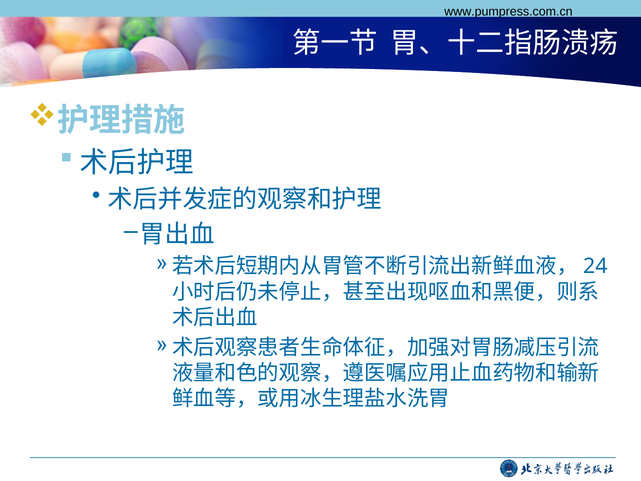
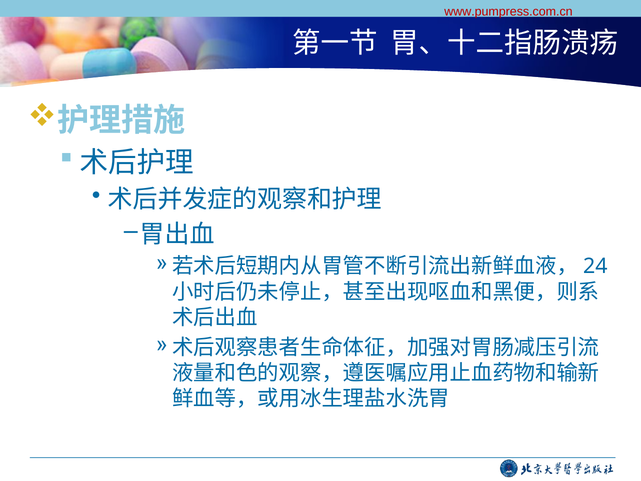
www.pumpress.com.cn colour: black -> red (508, 12)
